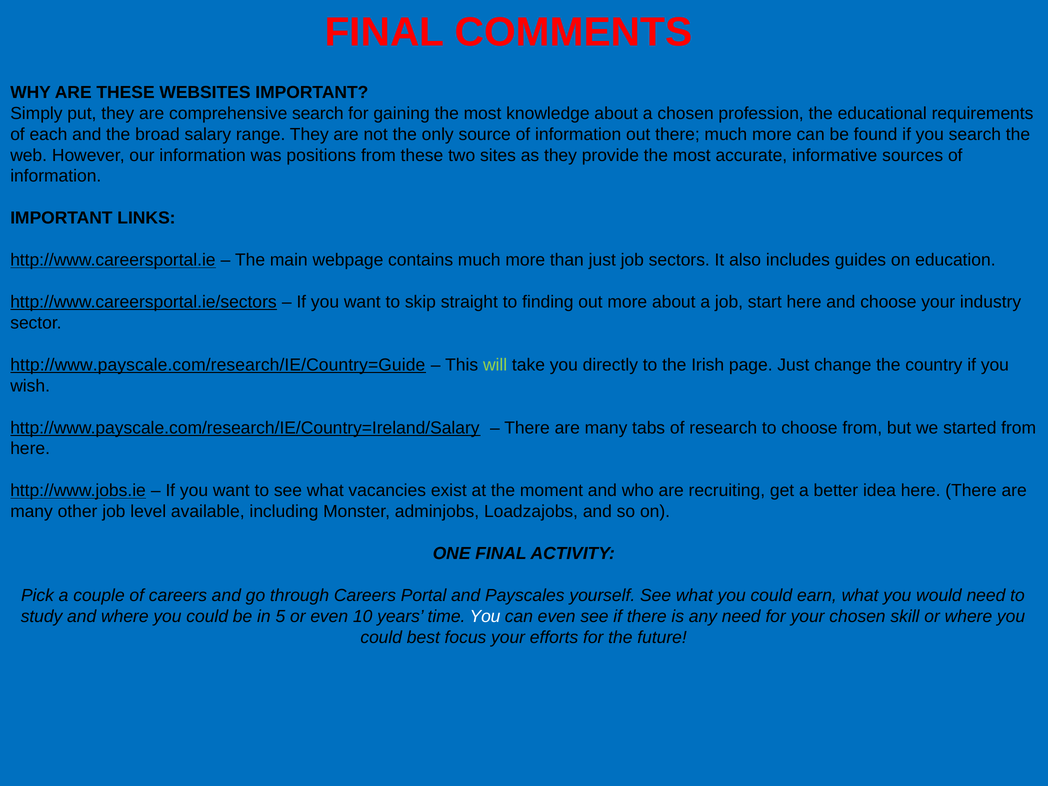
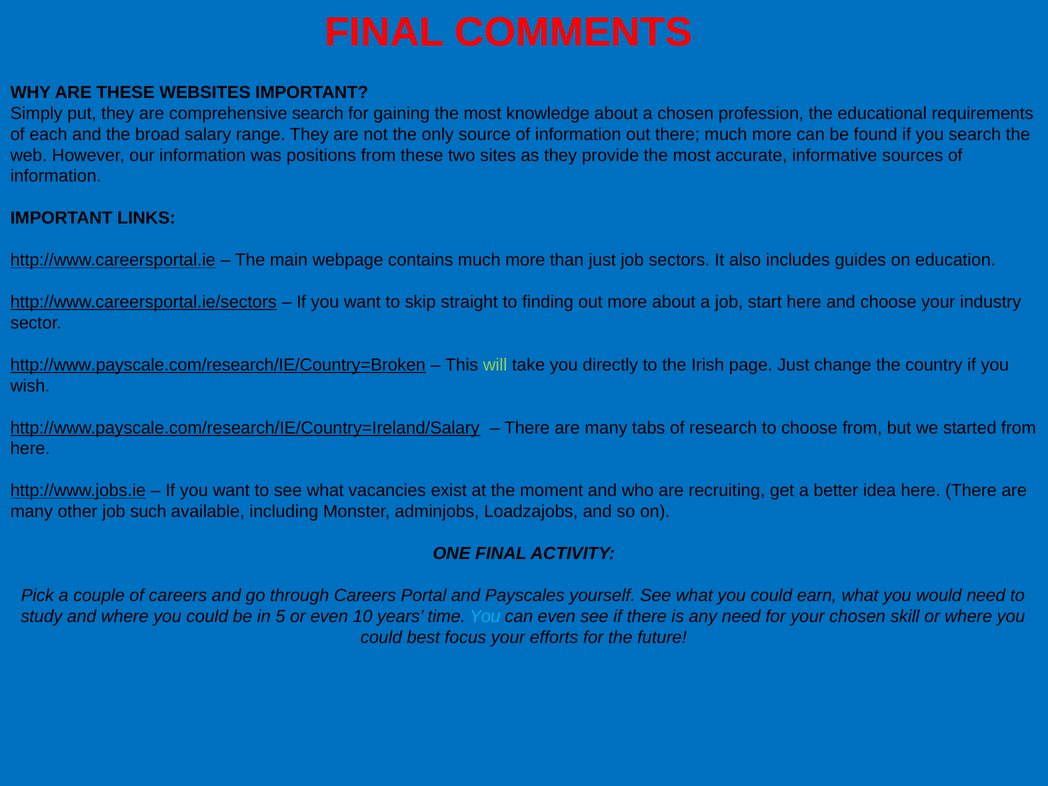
http://www.payscale.com/research/IE/Country=Guide: http://www.payscale.com/research/IE/Country=Guide -> http://www.payscale.com/research/IE/Country=Broken (218, 365)
level: level -> such (148, 512)
You colour: white -> light blue (485, 616)
